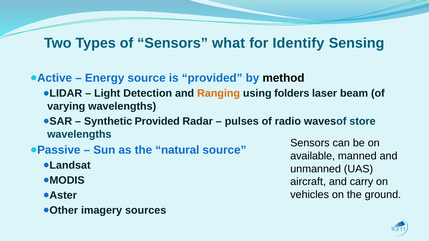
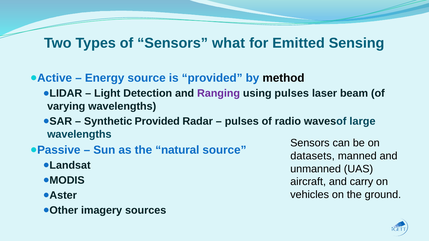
Identify: Identify -> Emitted (299, 43)
Ranging colour: orange -> purple (219, 94)
using folders: folders -> pulses (292, 94)
store: store -> large (362, 121)
available: available -> datasets (313, 156)
